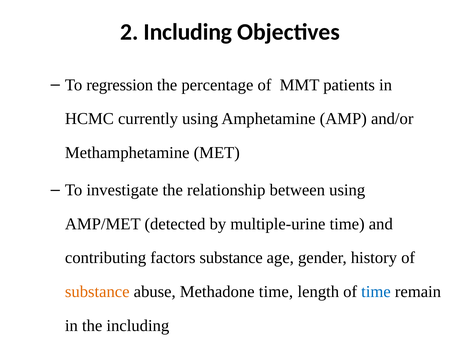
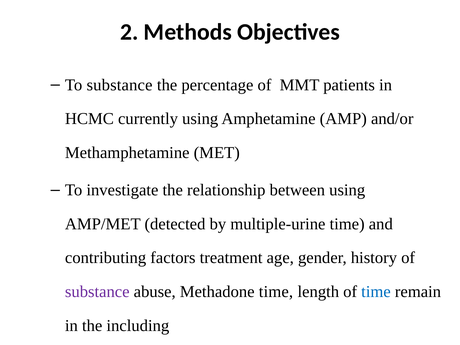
2 Including: Including -> Methods (188, 32)
To regression: regression -> substance (120, 85)
factors substance: substance -> treatment (231, 258)
substance colour: orange -> purple (97, 292)
